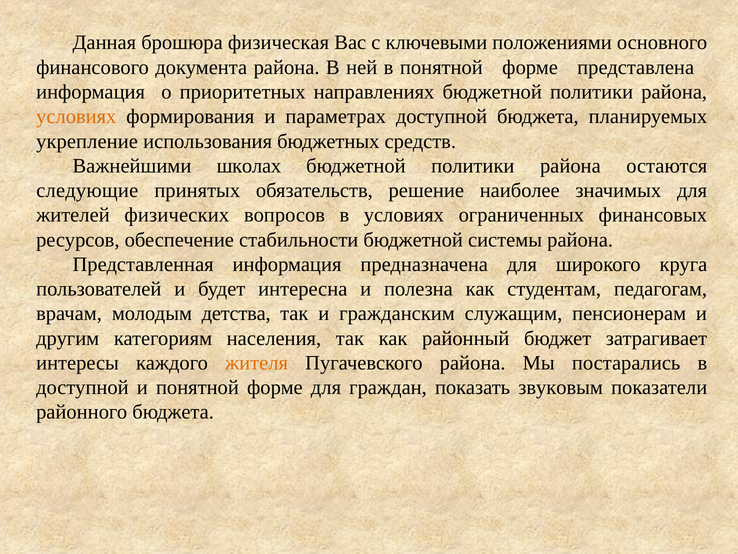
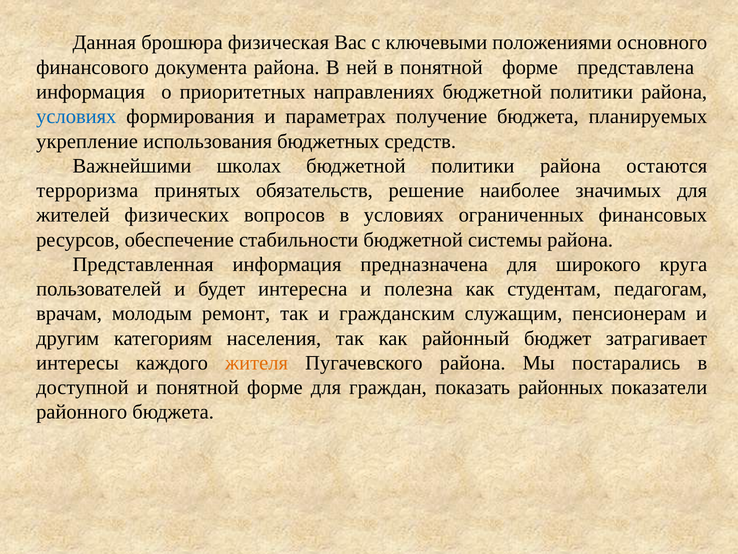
условиях colour: orange -> blue (76, 117)
параметрах доступной: доступной -> получение (442, 117)
следующие: следующие -> терроризма (87, 190)
детства: детства -> ремонт (236, 313)
звуковым: звуковым -> районных (561, 387)
